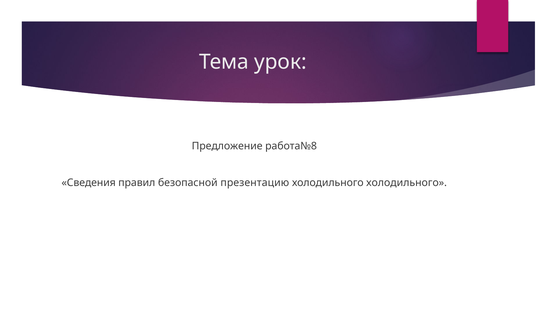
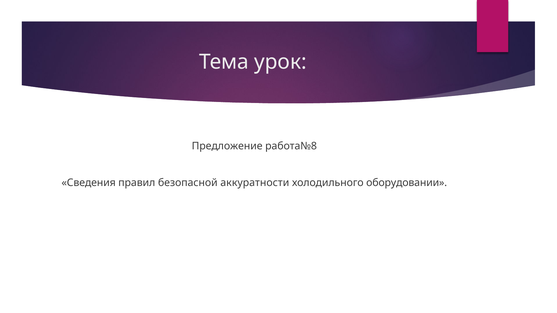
презентацию: презентацию -> аккуратности (255, 183)
холодильного холодильного: холодильного -> оборудовании (407, 183)
